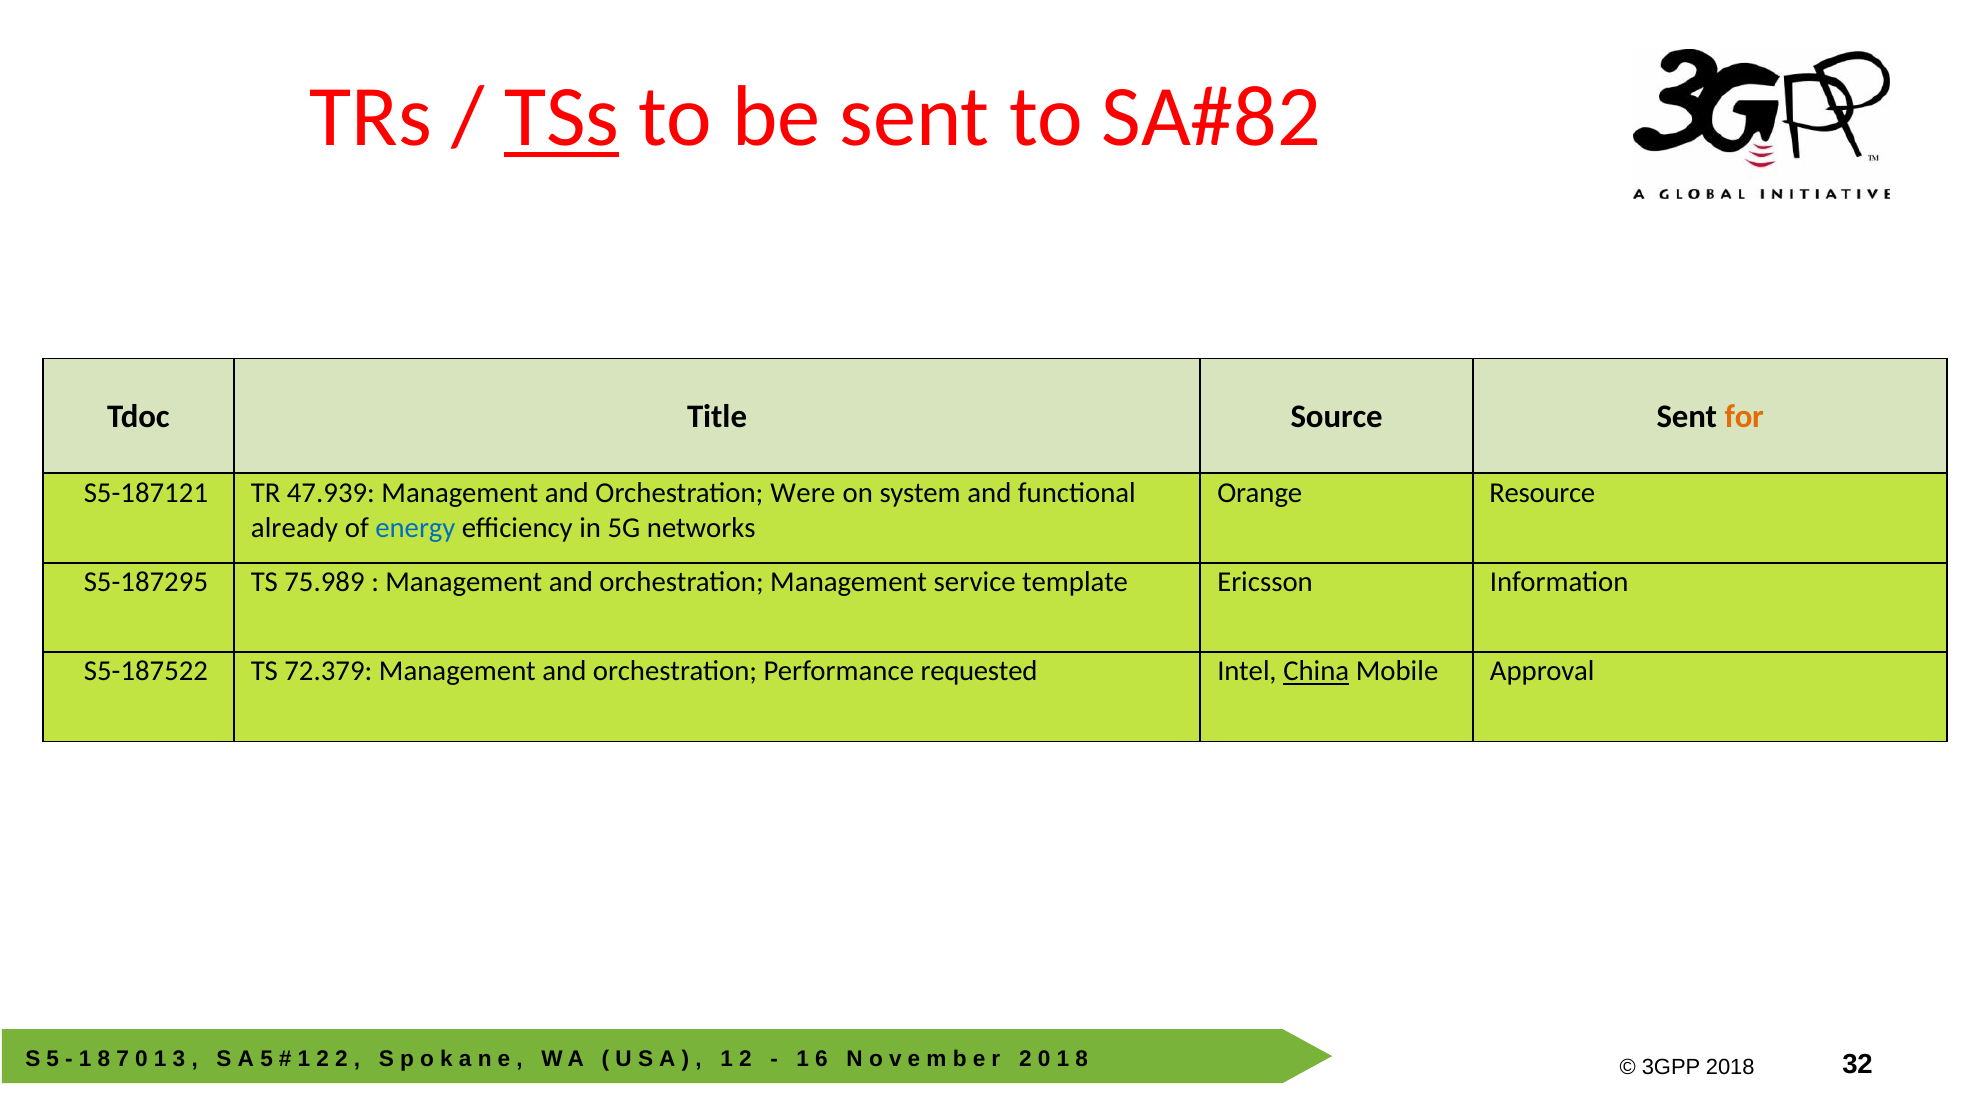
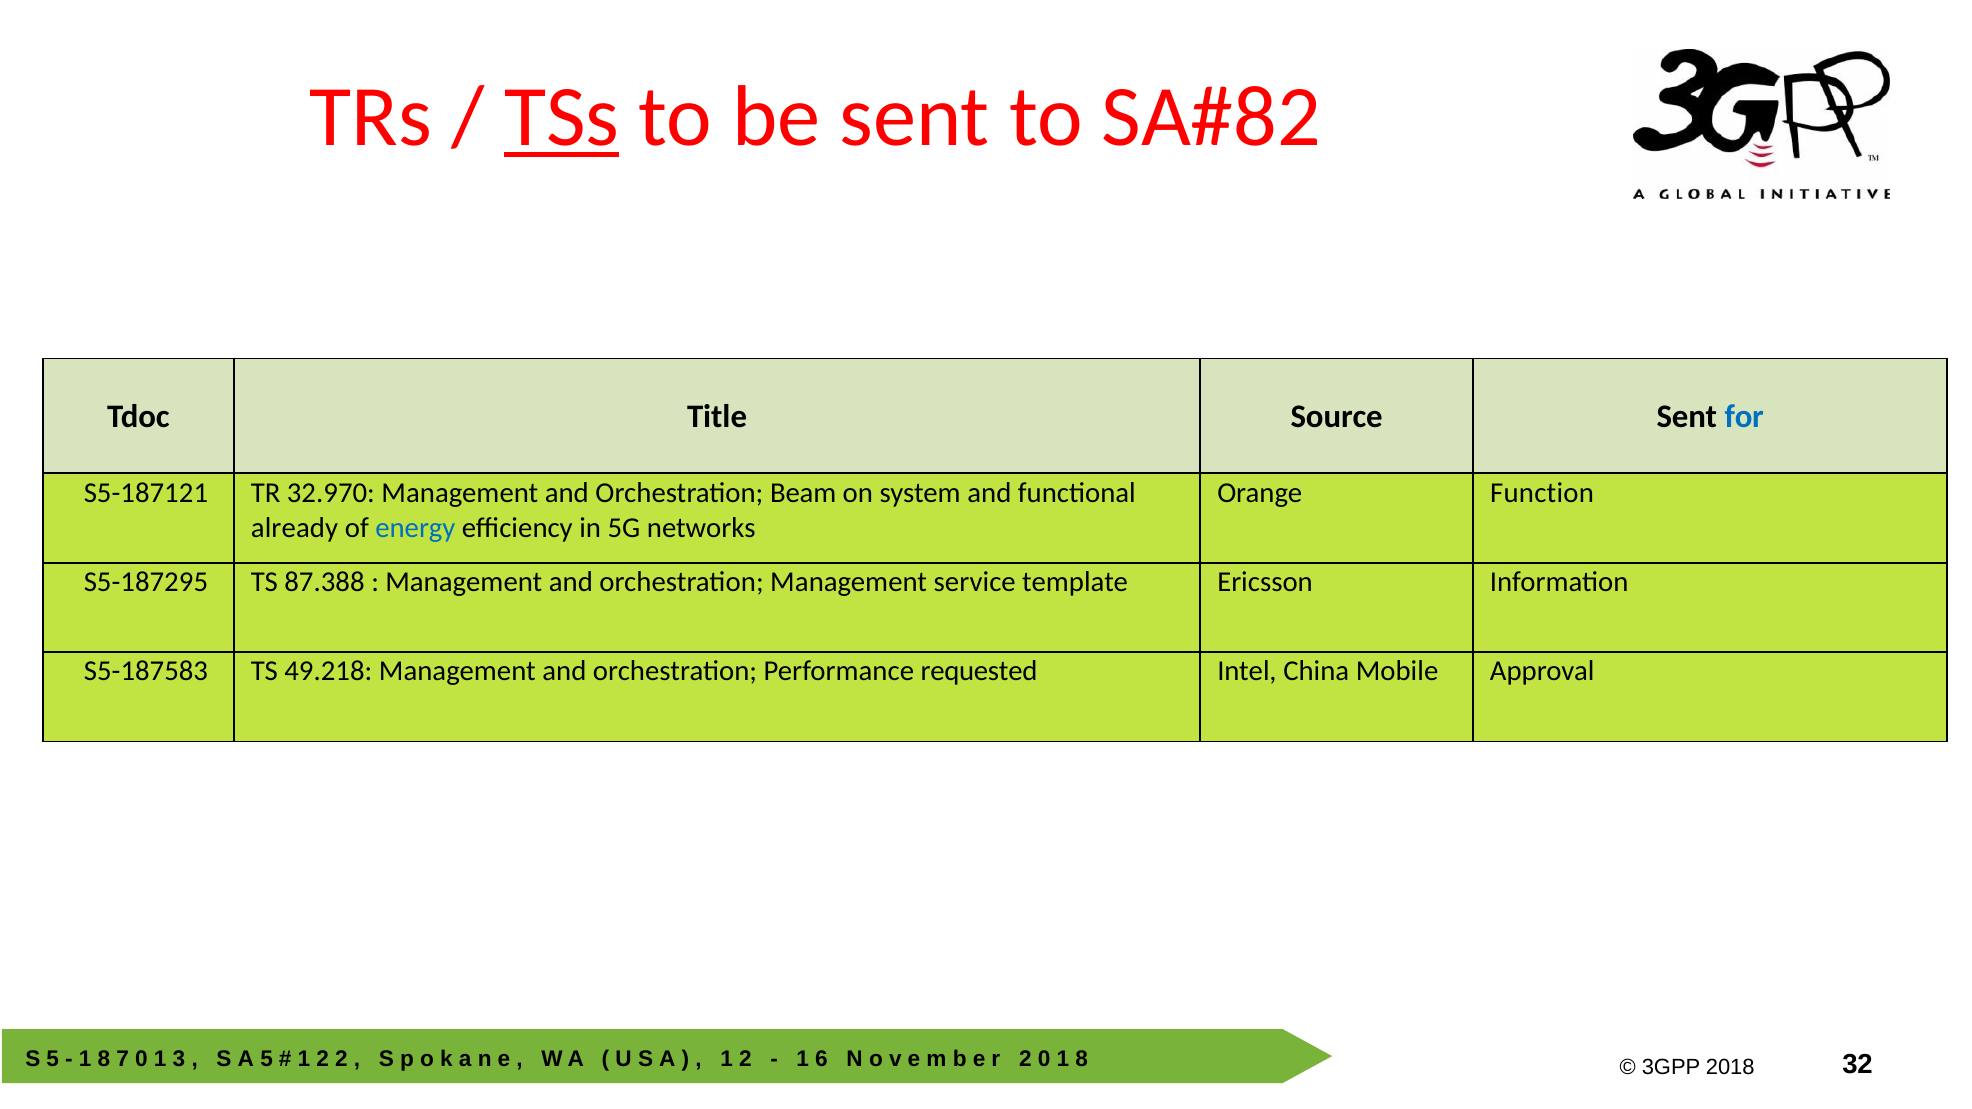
for colour: orange -> blue (1744, 416)
47.939: 47.939 -> 32.970 (331, 493)
Were: Were -> Beam (803, 493)
Resource: Resource -> Function (1542, 493)
75.989: 75.989 -> 87.388 (325, 582)
S5-187522: S5-187522 -> S5-187583 (146, 672)
72.379: 72.379 -> 49.218 (328, 672)
China underline: present -> none (1316, 672)
